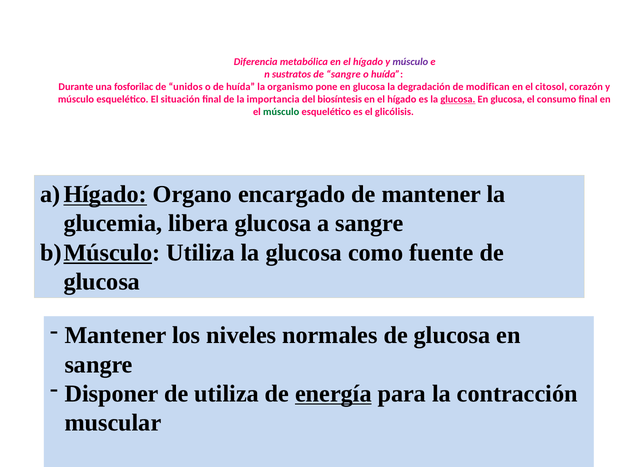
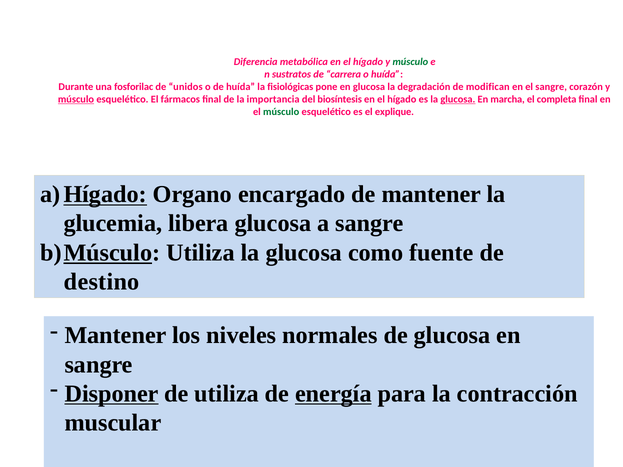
músculo colour: purple -> green (410, 62)
de sangre: sangre -> carrera (344, 74)
la organismo: organismo -> fisiológicas (290, 87)
el citosol: citosol -> sangre (551, 87)
músculo underline: none -> present (76, 99)
El situación: situación -> fármacos (180, 99)
glucosa: glucosa -> marcha (508, 99)
consumo: consumo -> completa (557, 99)
glicólisis: glicólisis -> explique (394, 112)
glucosa: glucosa -> destino (102, 282)
Disponer underline: none -> present (112, 394)
